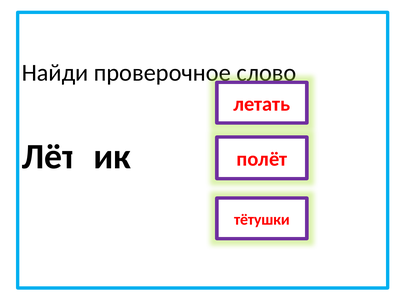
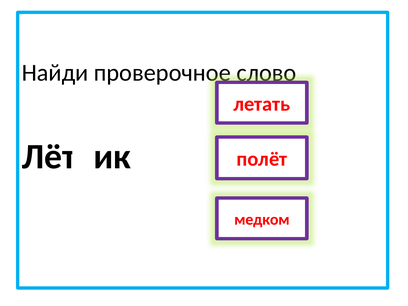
тётушки: тётушки -> медком (262, 219)
